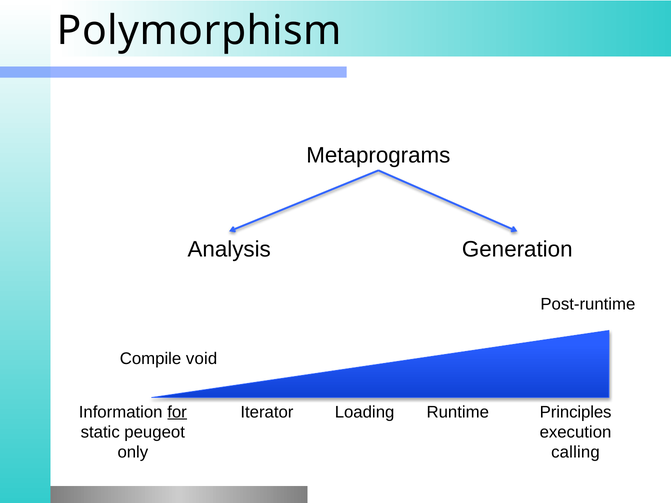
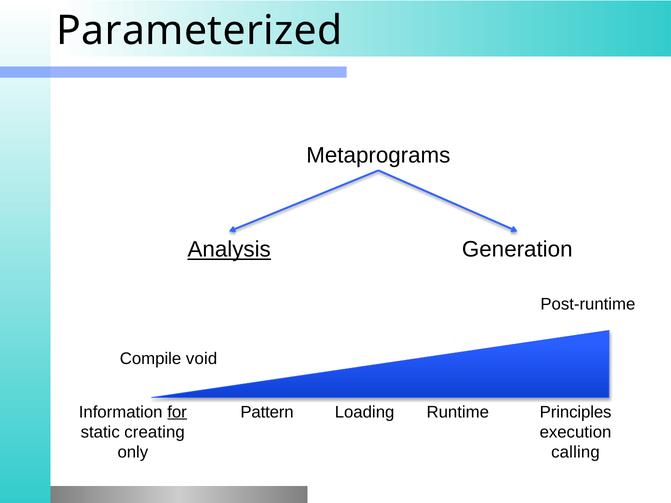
Polymorphism: Polymorphism -> Parameterized (199, 31)
Analysis underline: none -> present (229, 250)
Iterator: Iterator -> Pattern (267, 412)
peugeot: peugeot -> creating (155, 432)
